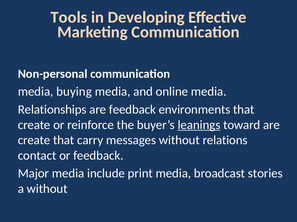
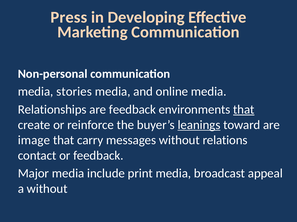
Tools: Tools -> Press (69, 17)
buying: buying -> stories (74, 92)
that underline: none -> present (244, 110)
create: create -> image (34, 141)
stories: stories -> appeal (265, 174)
